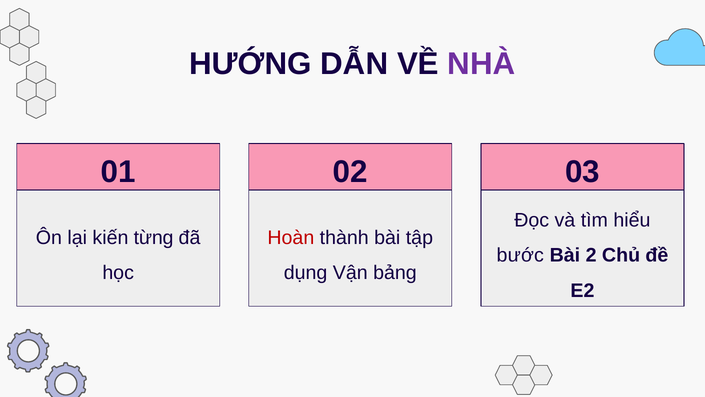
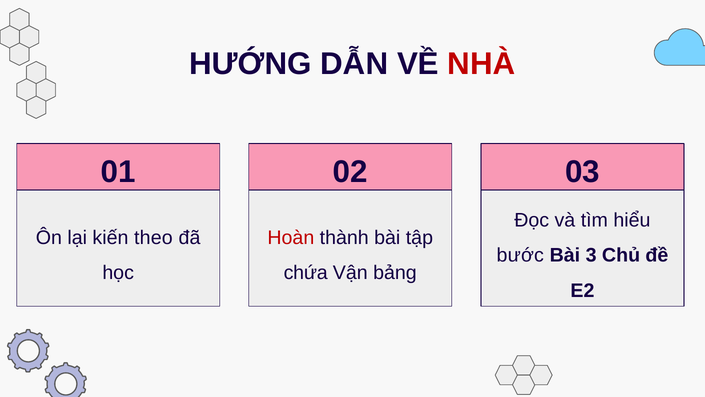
NHÀ colour: purple -> red (481, 64)
từng: từng -> theo (153, 237)
2: 2 -> 3 (591, 255)
dụng: dụng -> chứa (306, 273)
